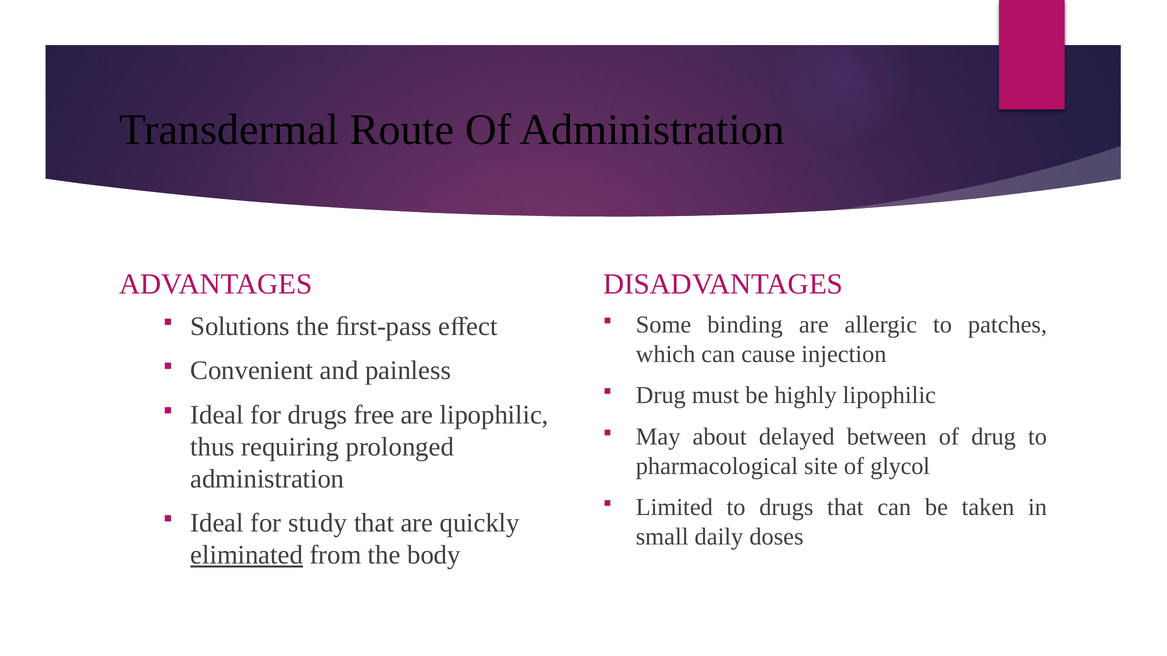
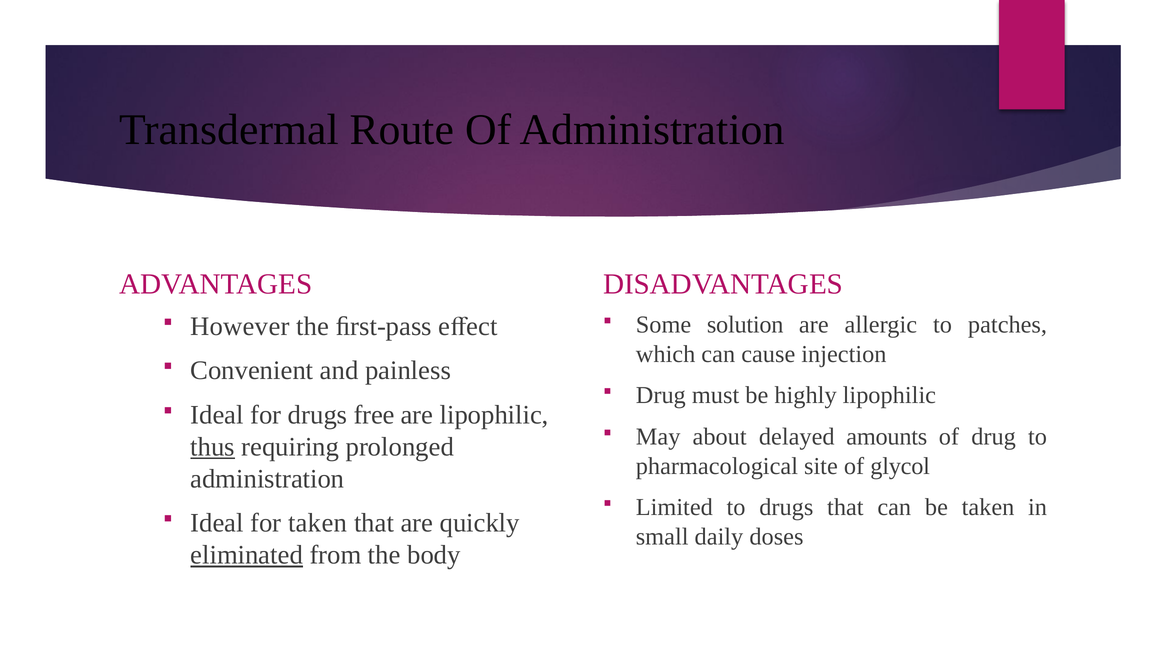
binding: binding -> solution (745, 325)
Solutions: Solutions -> However (240, 327)
between: between -> amounts (887, 437)
thus underline: none -> present (213, 447)
for study: study -> taken (318, 523)
